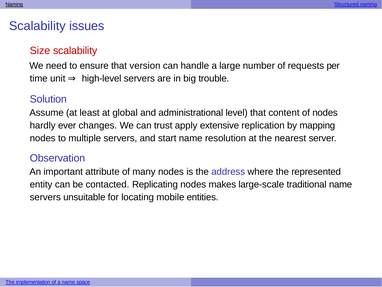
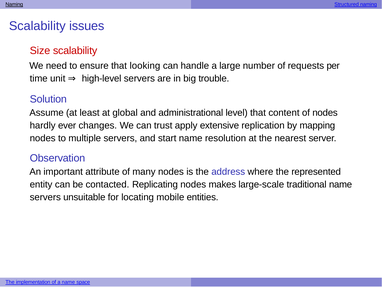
version: version -> looking (145, 66)
